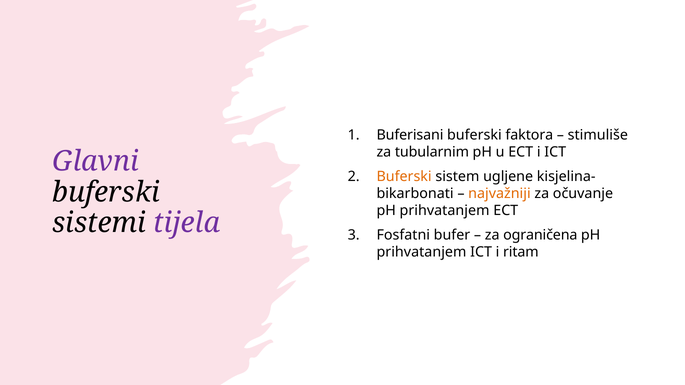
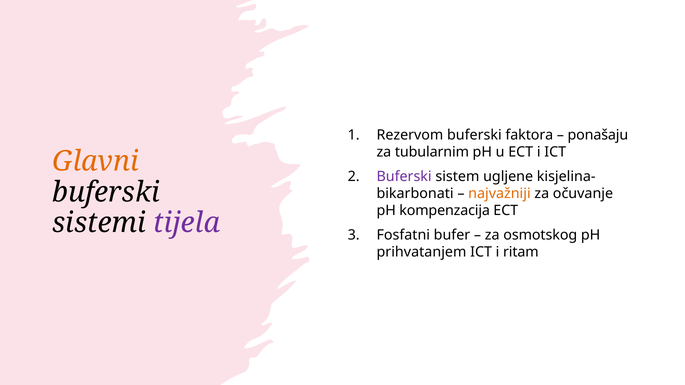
Buferisani: Buferisani -> Rezervom (410, 135)
stimuliše: stimuliše -> ponašaju (598, 135)
Glavni colour: purple -> orange (96, 162)
Buferski colour: orange -> purple (404, 176)
prihvatanjem: prihvatanjem -> kompenzacija (445, 211)
ograničena: ograničena -> osmotskog (540, 235)
